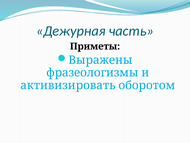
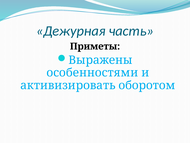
фразеологизмы: фразеологизмы -> особенностями (92, 72)
